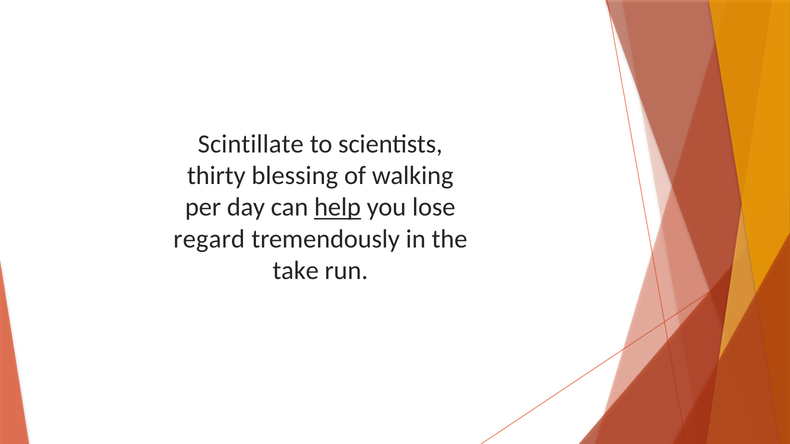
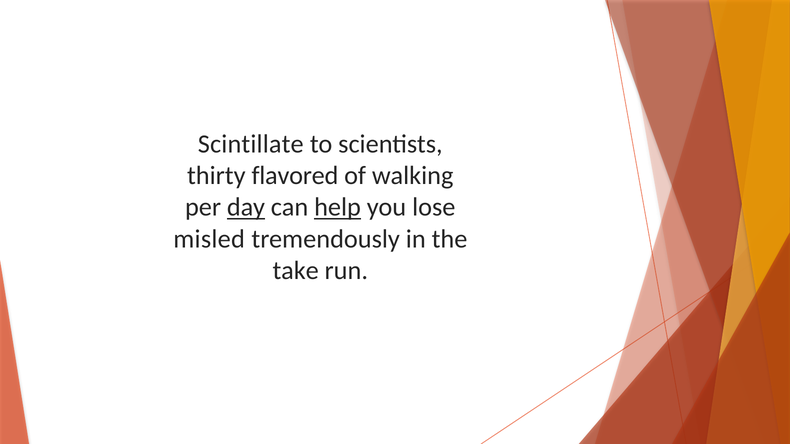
blessing: blessing -> flavored (295, 176)
day underline: none -> present (246, 207)
regard: regard -> misled (209, 239)
